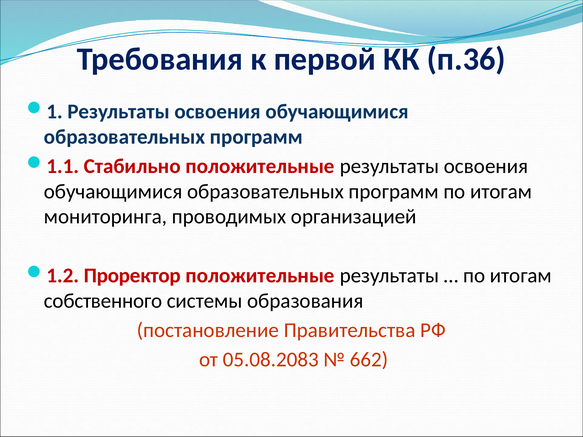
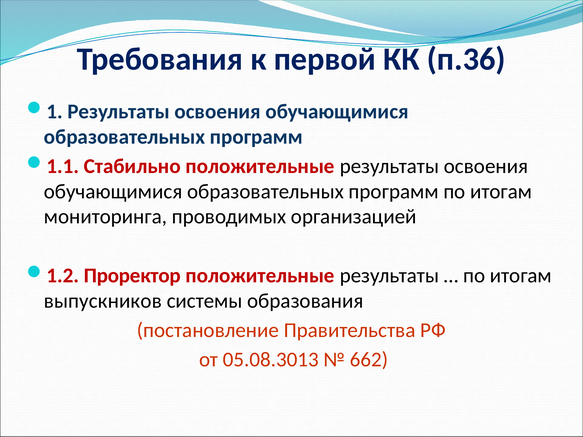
собственного: собственного -> выпускников (103, 301)
05.08.2083: 05.08.2083 -> 05.08.3013 (271, 360)
